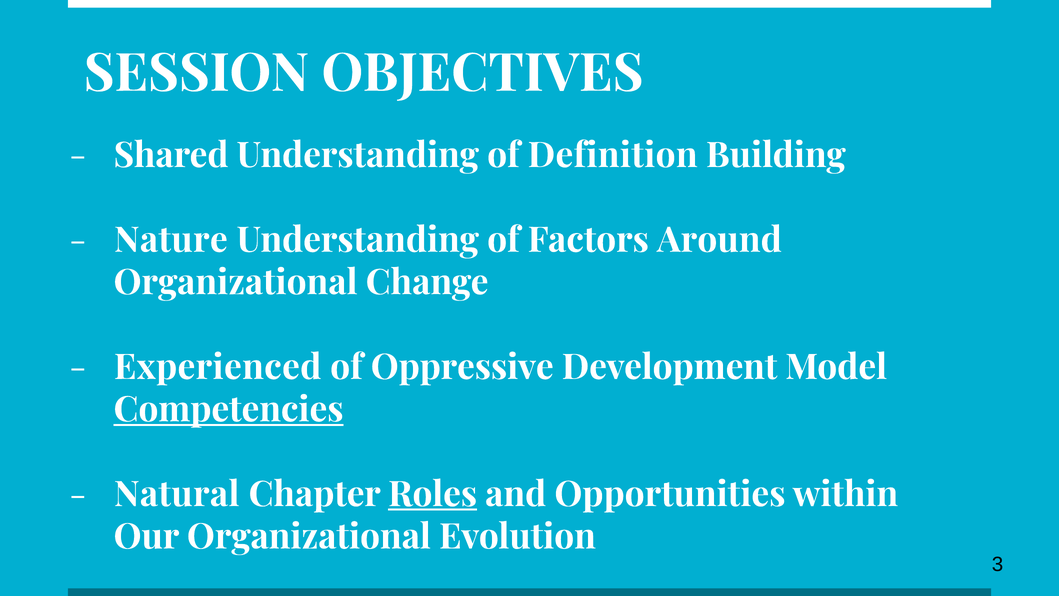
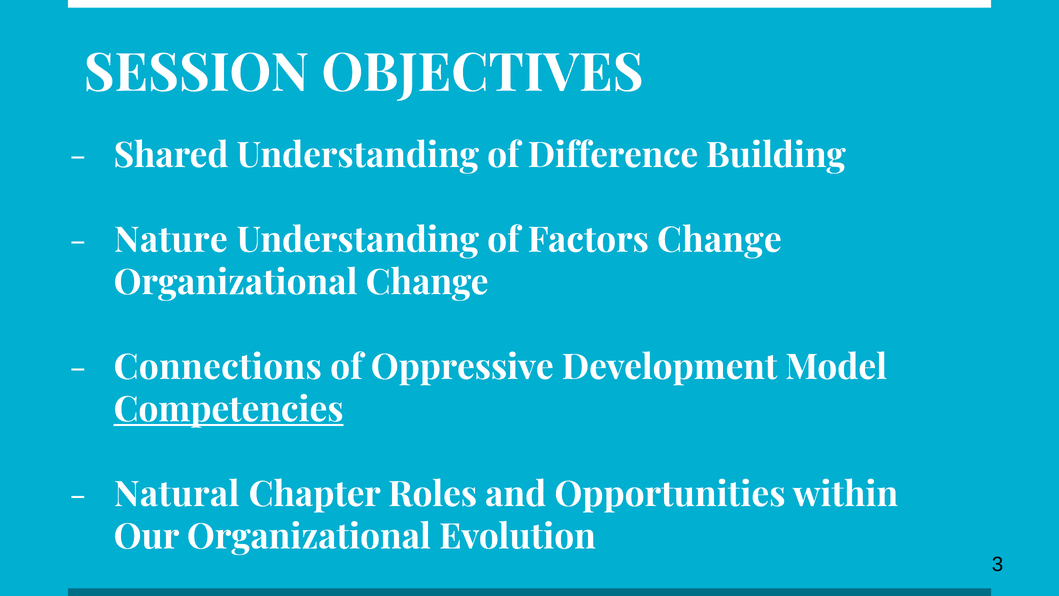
Definition: Definition -> Difference (613, 155)
Factors Around: Around -> Change (719, 240)
Experienced: Experienced -> Connections (218, 367)
Roles underline: present -> none (433, 494)
